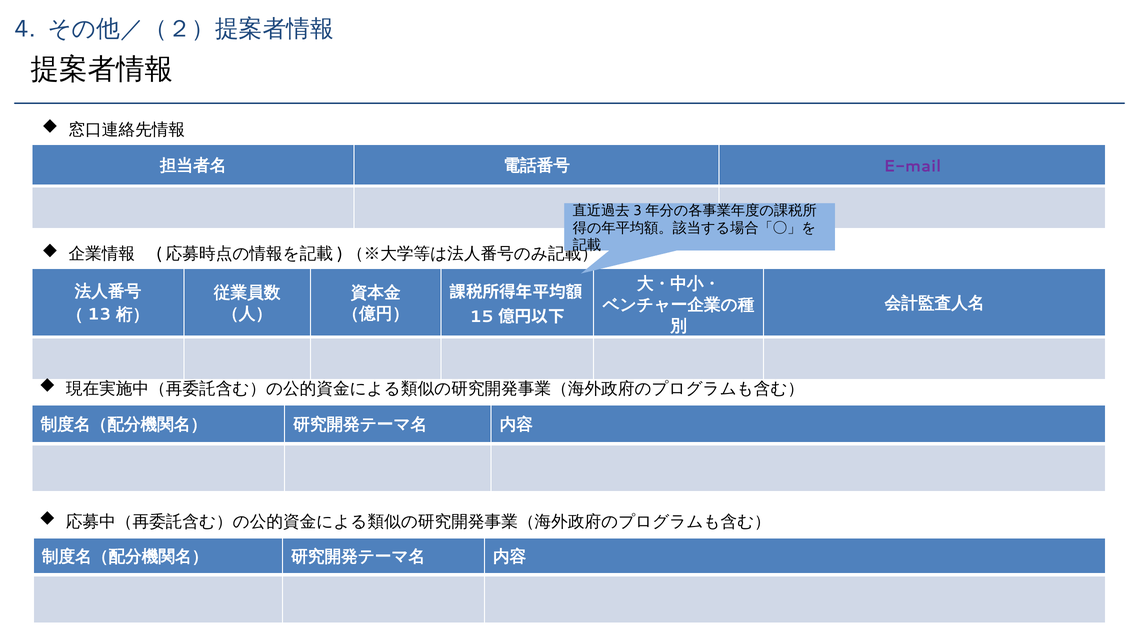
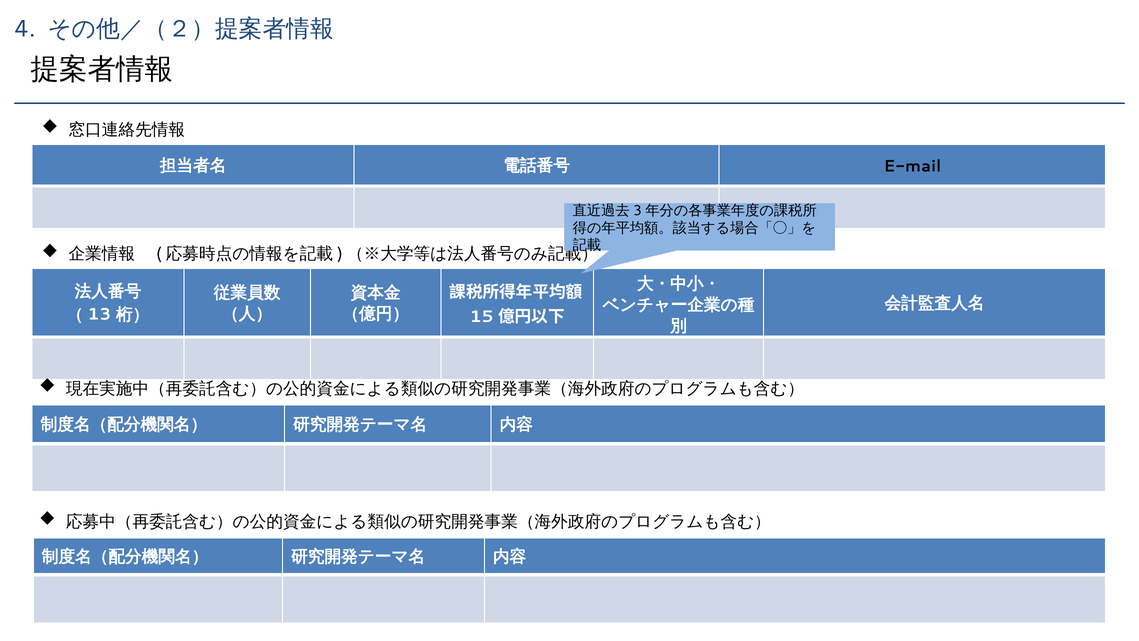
E-mail colour: purple -> black (912, 166)
